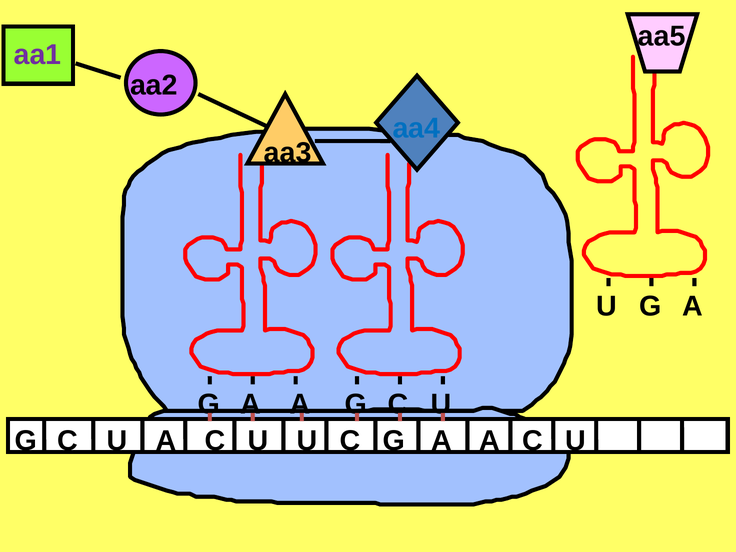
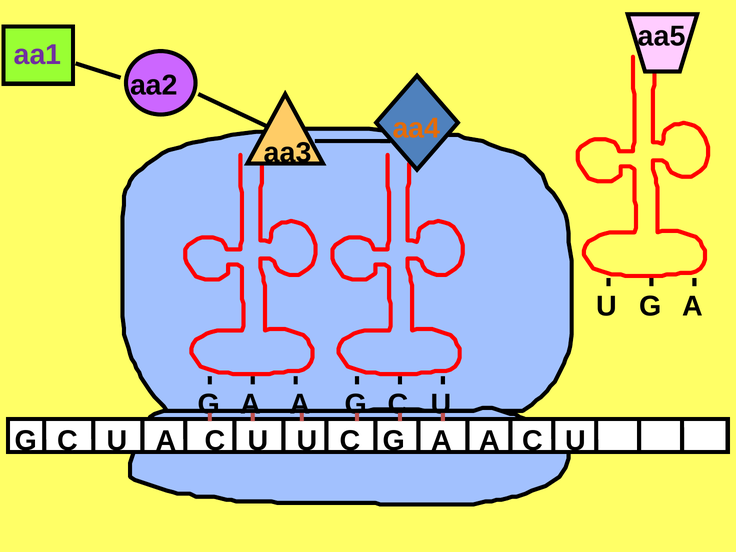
aa4 colour: blue -> orange (416, 128)
